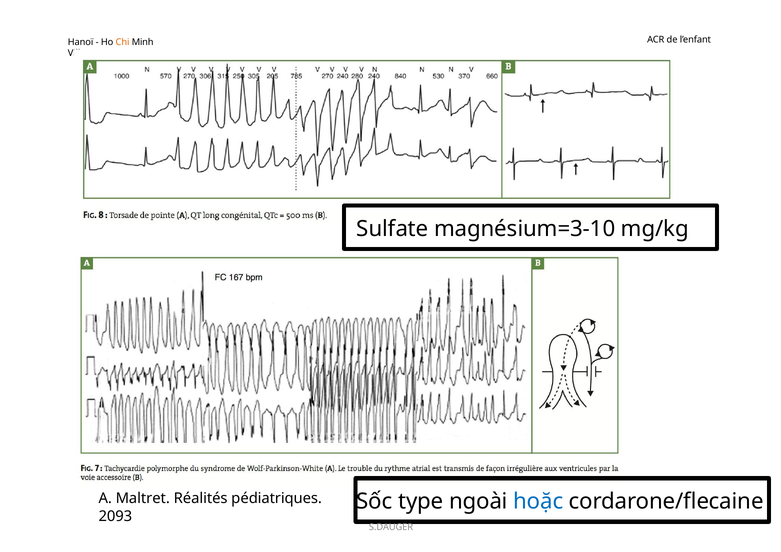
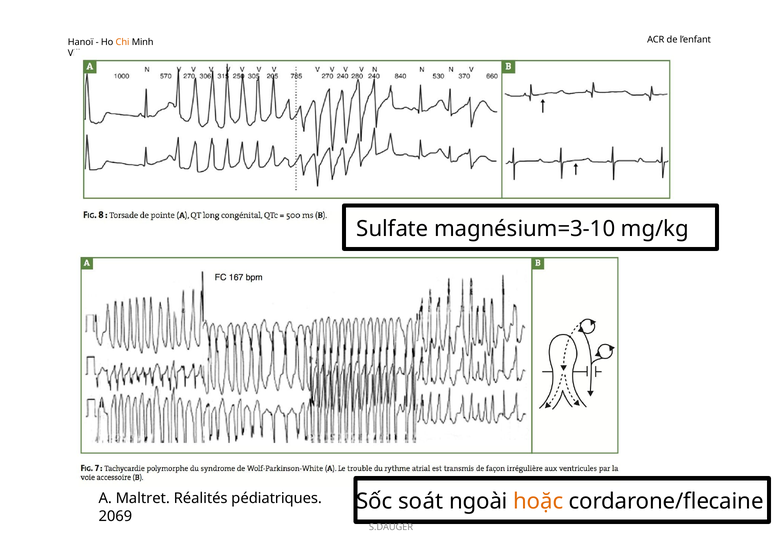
type: type -> soát (421, 501)
hoặc colour: blue -> orange (538, 501)
2093: 2093 -> 2069 (115, 516)
